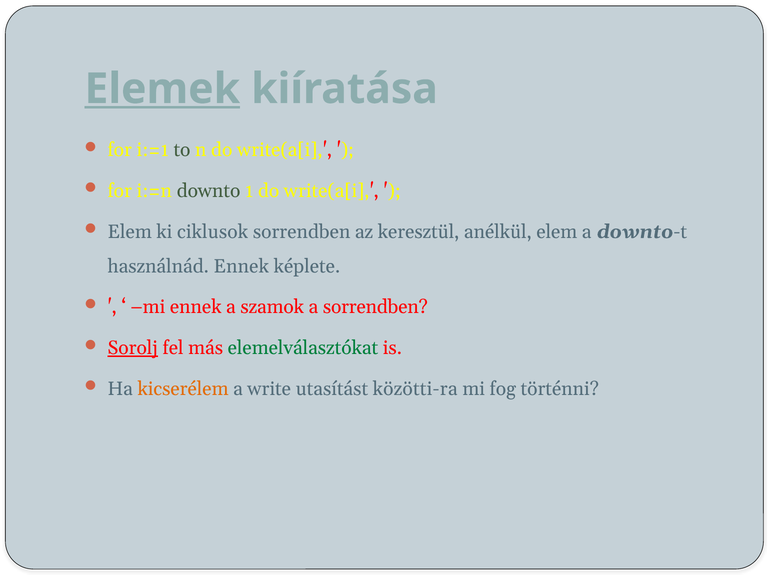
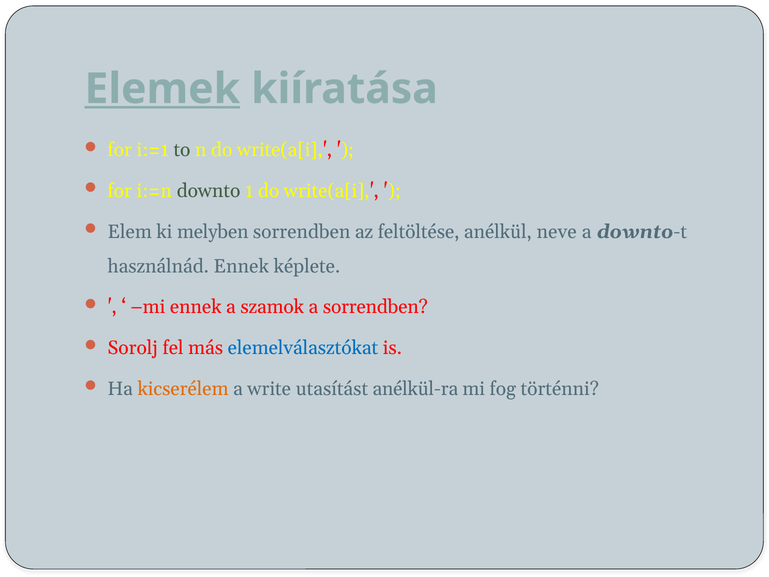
ciklusok: ciklusok -> melyben (213, 232)
keresztül: keresztül -> feltöltése (419, 232)
anélkül elem: elem -> neve (557, 232)
Sorolj underline: present -> none (133, 348)
elemelválasztókat colour: green -> blue (303, 348)
közötti-ra: közötti-ra -> anélkül-ra (415, 389)
